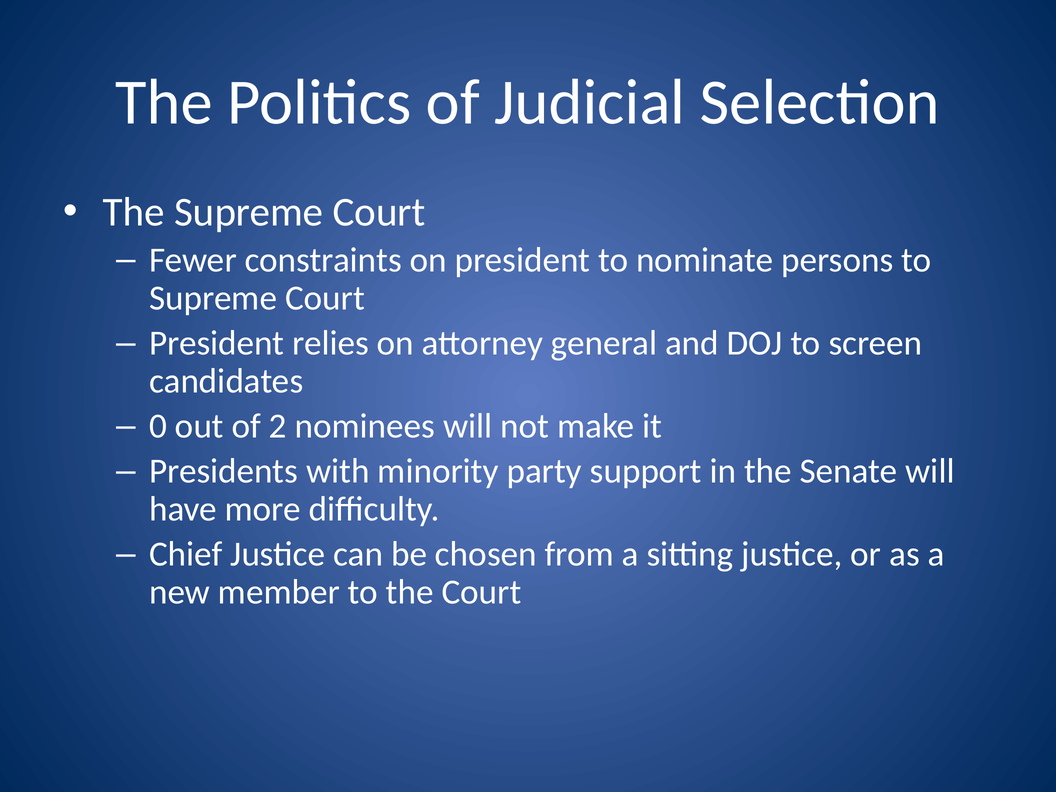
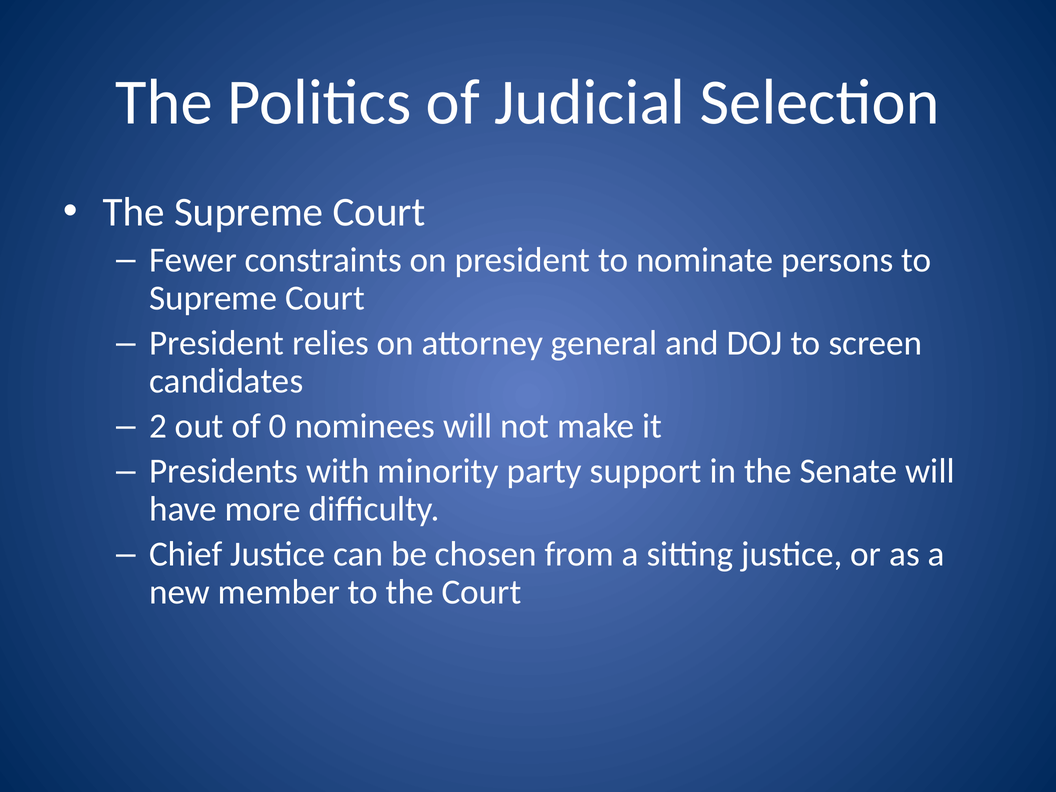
0: 0 -> 2 (158, 426)
2: 2 -> 0 (278, 426)
